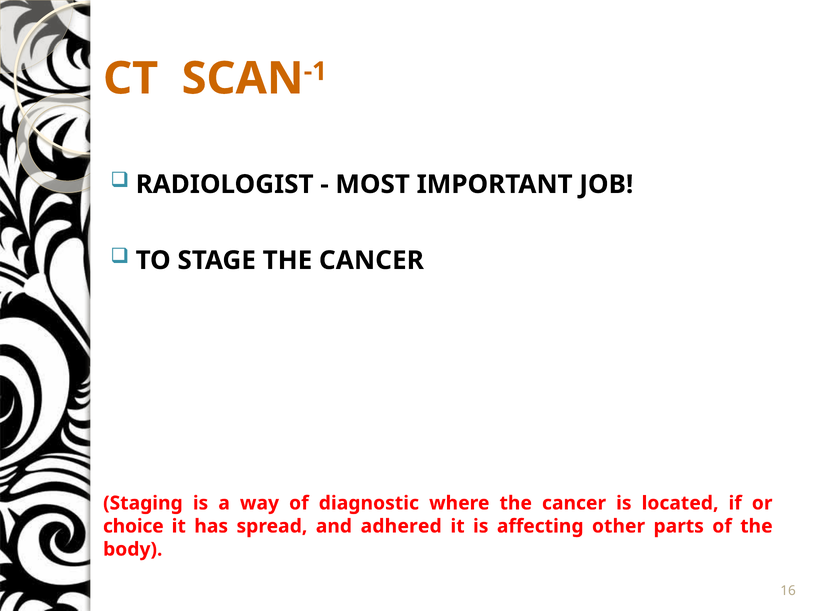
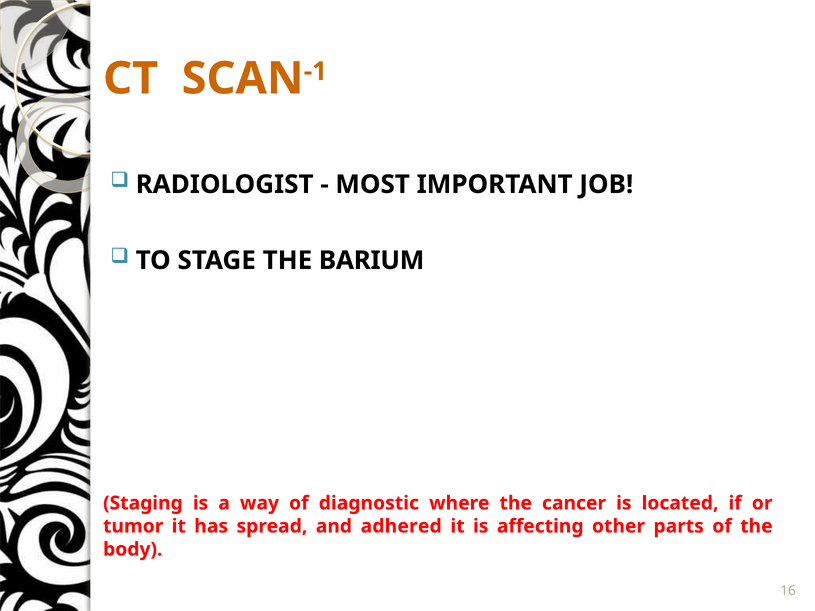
STAGE THE CANCER: CANCER -> BARIUM (372, 260)
choice: choice -> tumor (133, 526)
